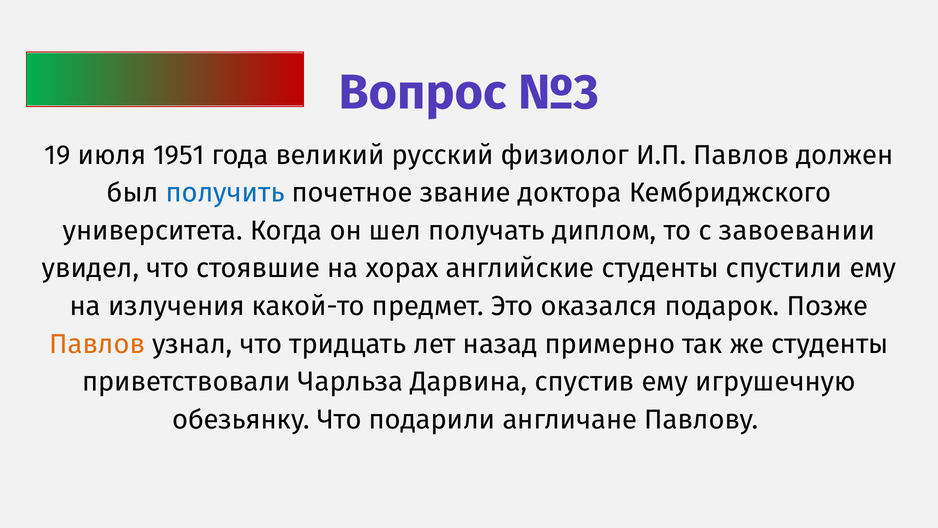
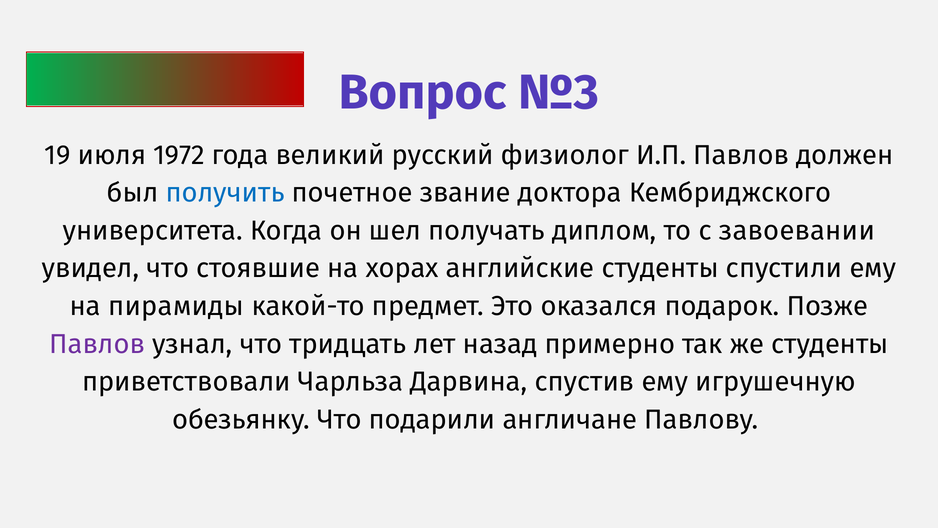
1951: 1951 -> 1972 (179, 155)
излучения: излучения -> пирамиды (176, 306)
Павлов colour: orange -> purple (97, 344)
